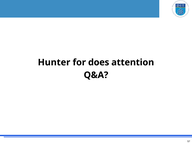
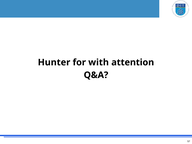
does: does -> with (99, 62)
